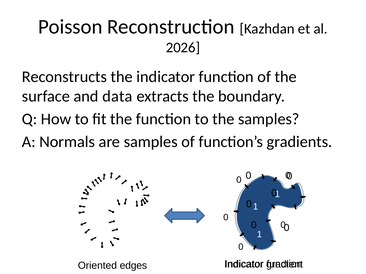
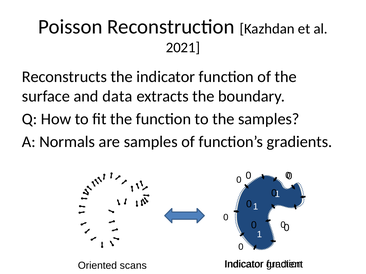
2026: 2026 -> 2021 (183, 48)
edges: edges -> scans (133, 266)
